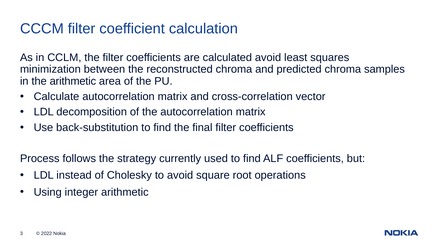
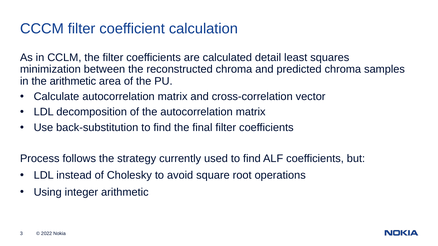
calculated avoid: avoid -> detail (268, 58)
